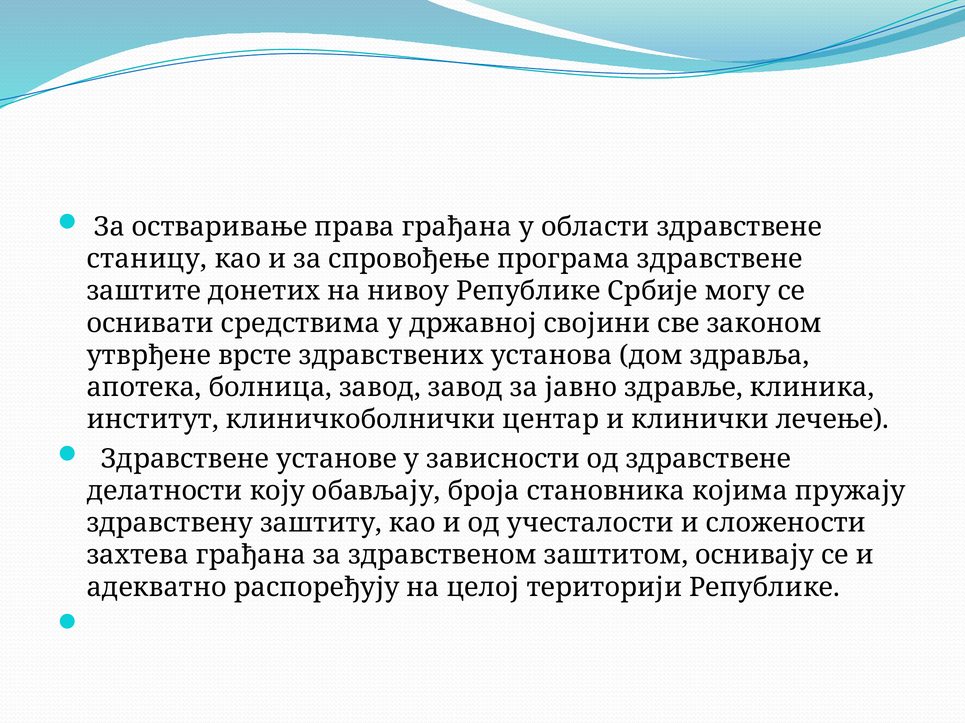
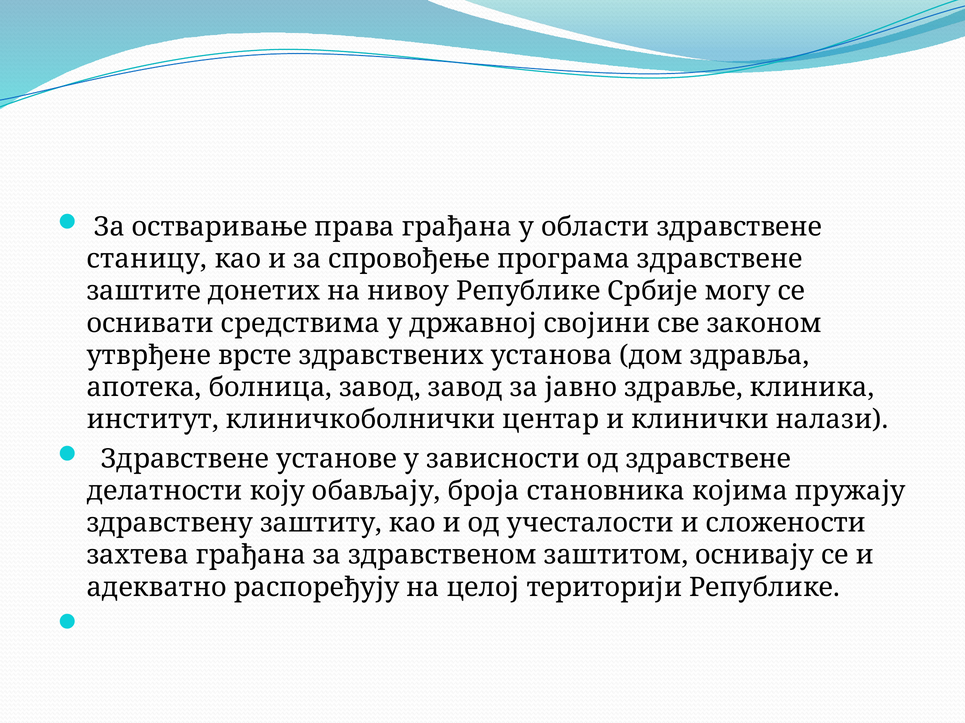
лечење: лечење -> налази (832, 420)
